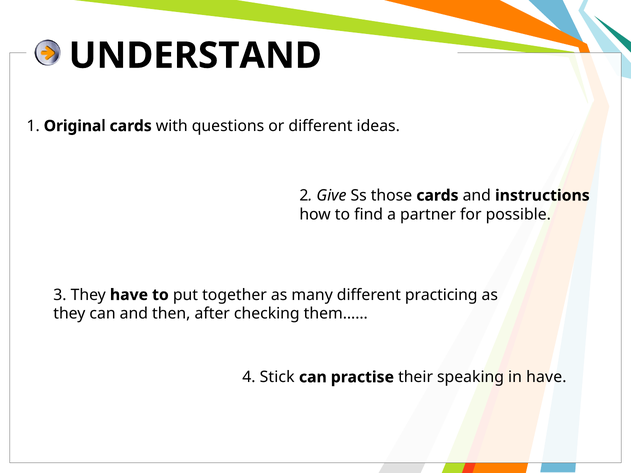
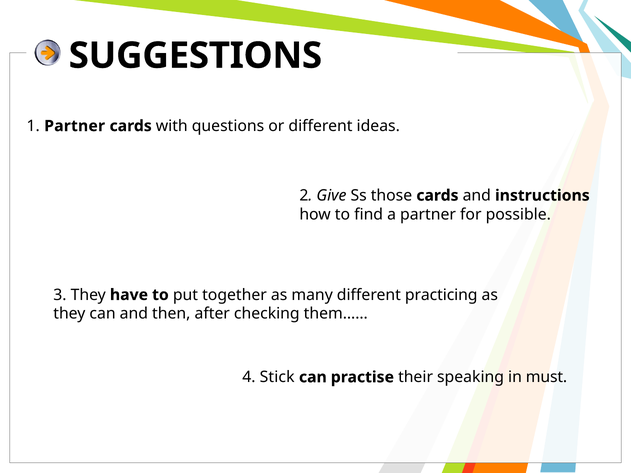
UNDERSTAND: UNDERSTAND -> SUGGESTIONS (195, 56)
1 Original: Original -> Partner (75, 126)
in have: have -> must (547, 377)
